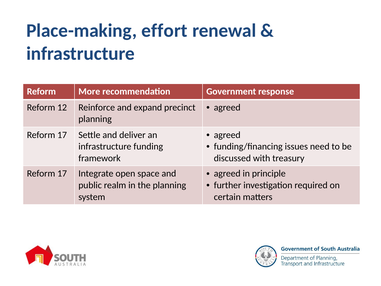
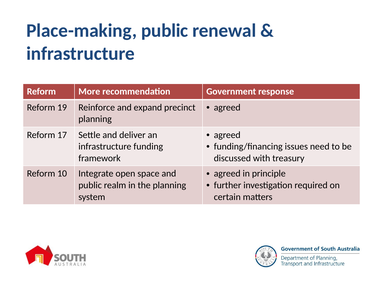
Place-making effort: effort -> public (165, 31)
12: 12 -> 19 (62, 107)
17: 17 -> 10 (62, 173)
